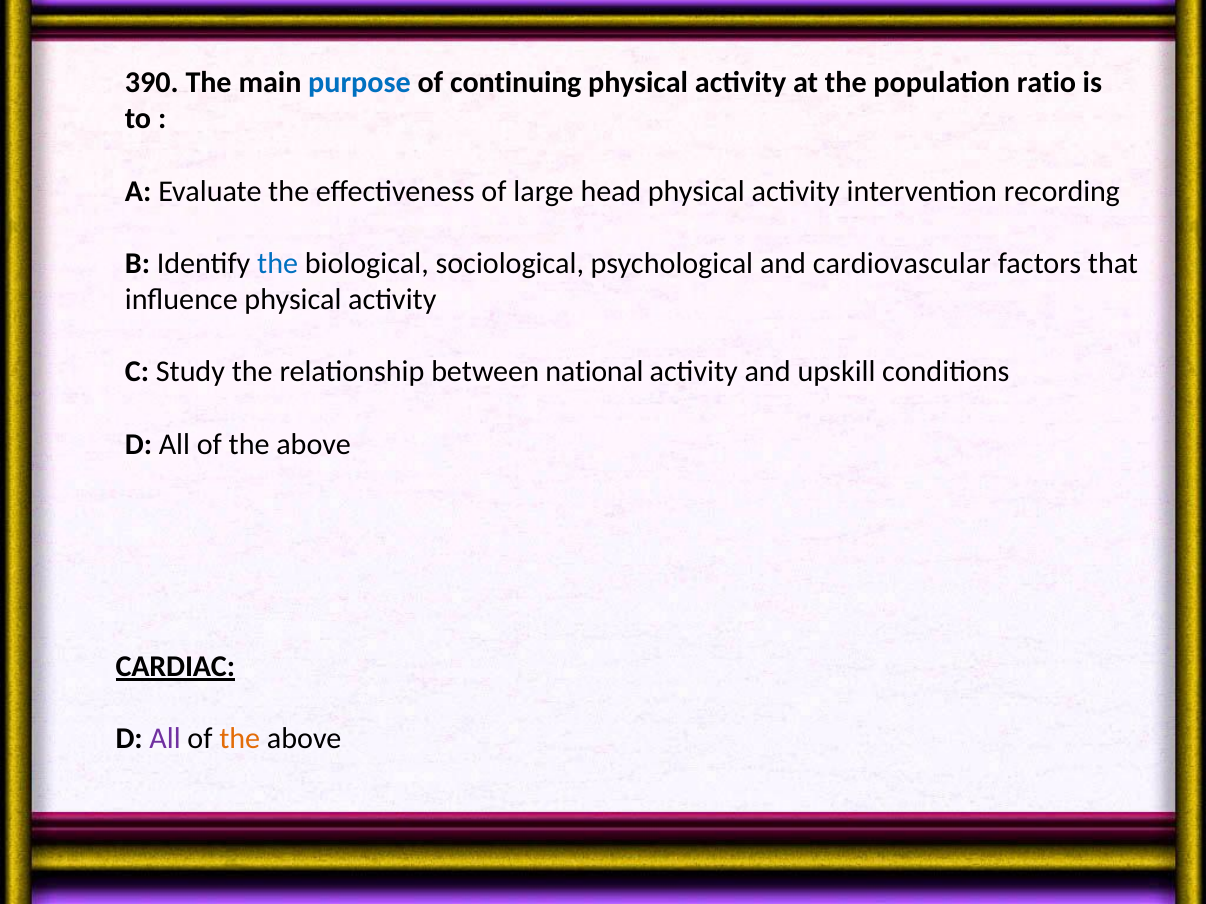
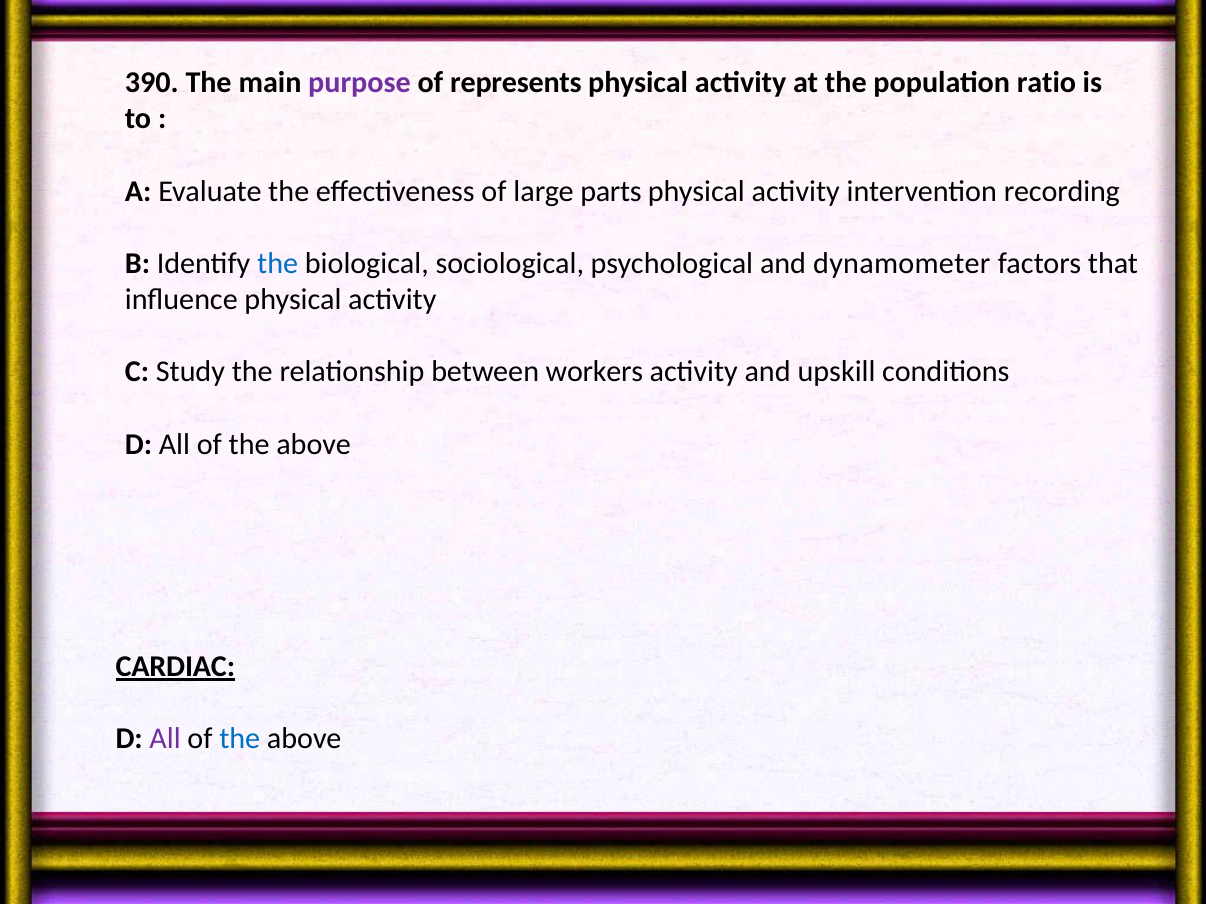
purpose colour: blue -> purple (359, 83)
continuing: continuing -> represents (516, 83)
head: head -> parts (611, 191)
cardiovascular: cardiovascular -> dynamometer (902, 264)
national: national -> workers (594, 372)
the colour: orange -> blue (240, 739)
